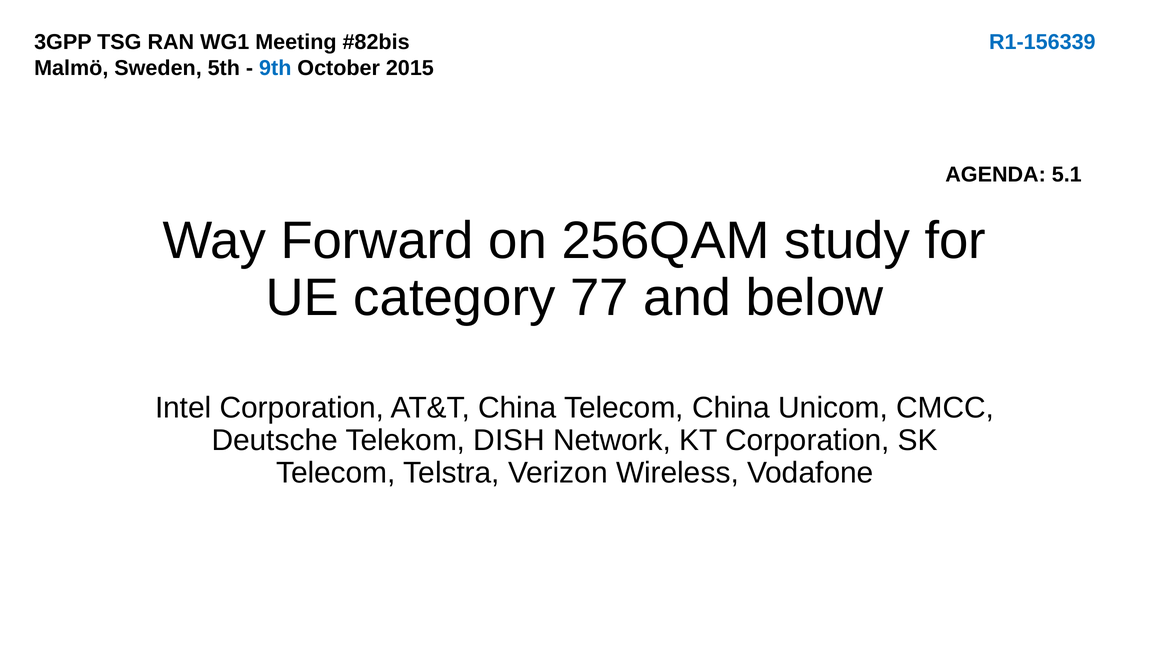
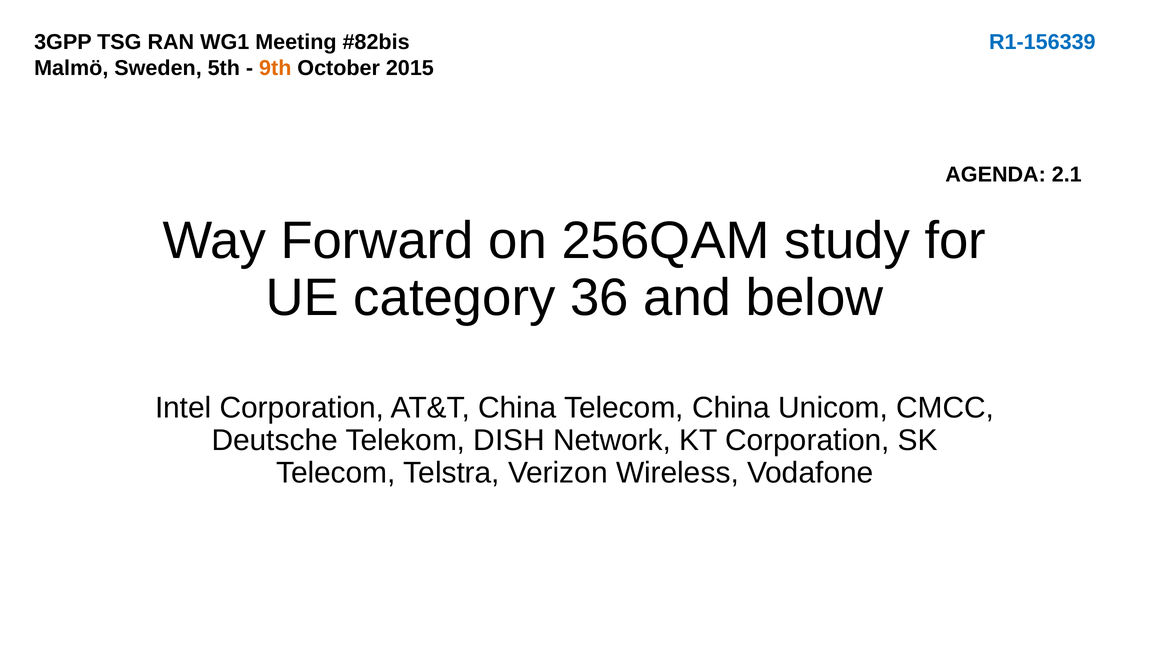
9th colour: blue -> orange (275, 68)
5.1: 5.1 -> 2.1 (1067, 175)
77: 77 -> 36 (599, 298)
